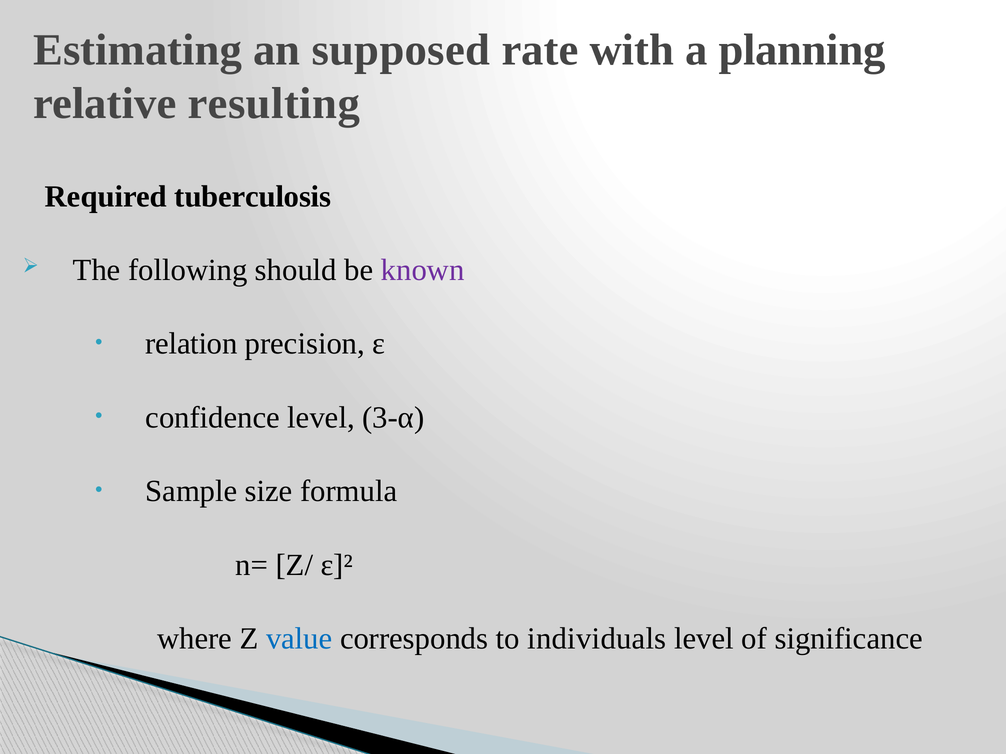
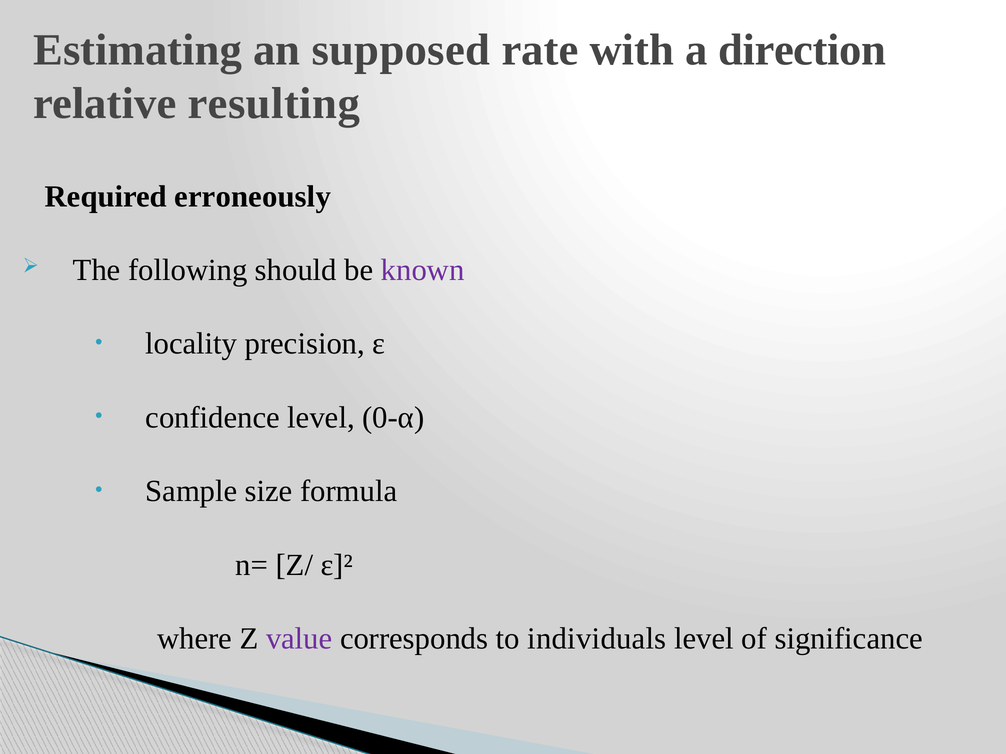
planning: planning -> direction (802, 50)
tuberculosis: tuberculosis -> erroneously (253, 197)
relation: relation -> locality (191, 344)
3-α: 3-α -> 0-α (393, 418)
value colour: blue -> purple (299, 639)
